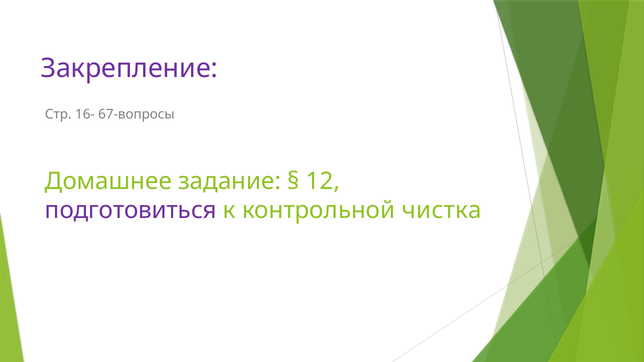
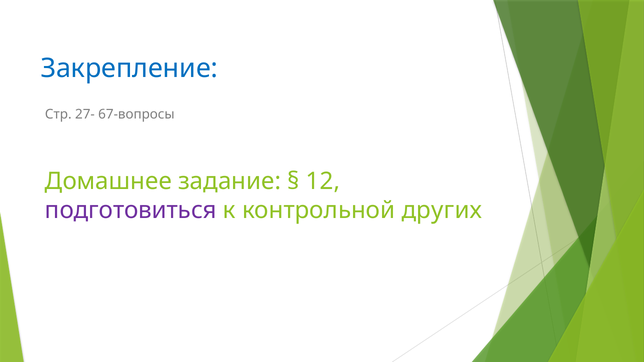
Закрепление colour: purple -> blue (129, 69)
16-: 16- -> 27- (85, 114)
чистка: чистка -> других (442, 211)
